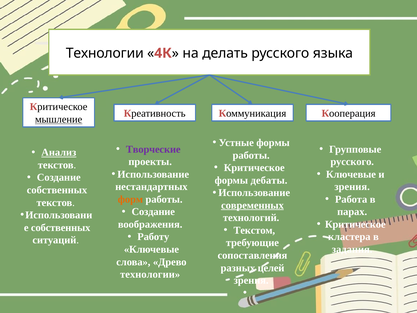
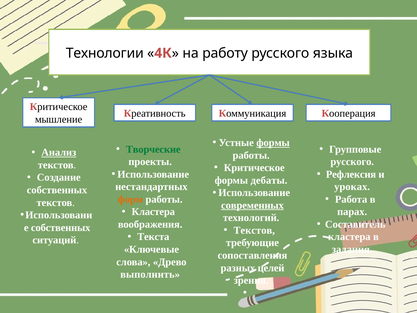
делать: делать -> работу (225, 53)
мышление underline: present -> none (59, 119)
формы underline: none -> present (273, 143)
Творческие colour: purple -> green (153, 149)
Ключевые: Ключевые -> Рефлексия (351, 174)
зрения: зрения -> уроках (352, 187)
Создание: Создание -> Кластера (153, 212)
Критическое: Критическое -> Составитель (355, 224)
Текстом: Текстом -> Текстов (254, 230)
Работу: Работу -> Текста (153, 237)
технологии: технологии -> выполнить (150, 274)
